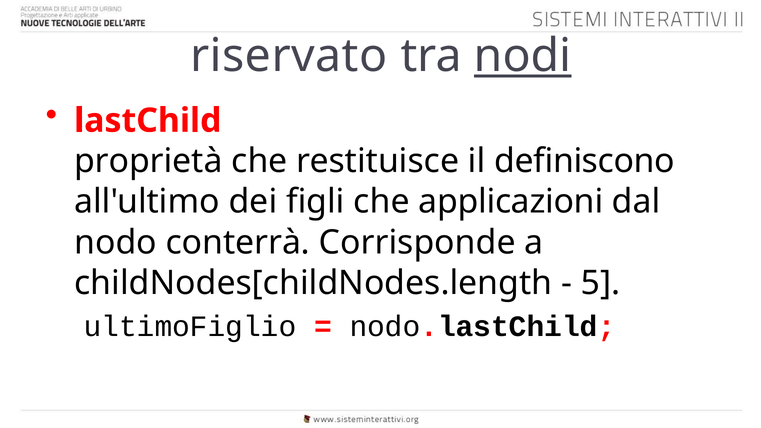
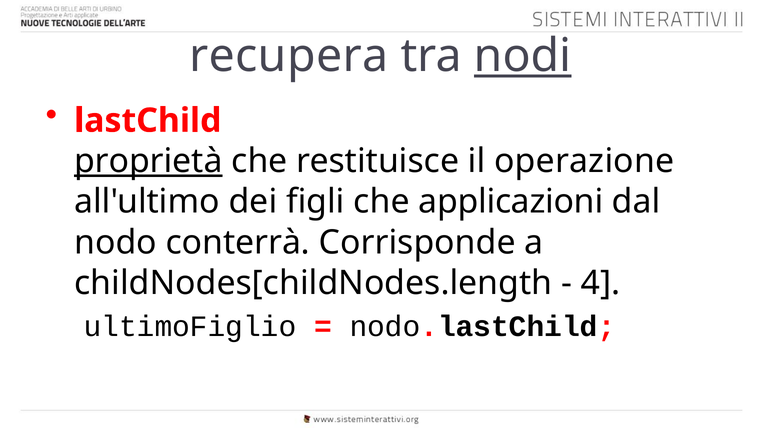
riservato: riservato -> recupera (289, 56)
proprietà underline: none -> present (148, 161)
definiscono: definiscono -> operazione (584, 161)
5: 5 -> 4 (601, 283)
